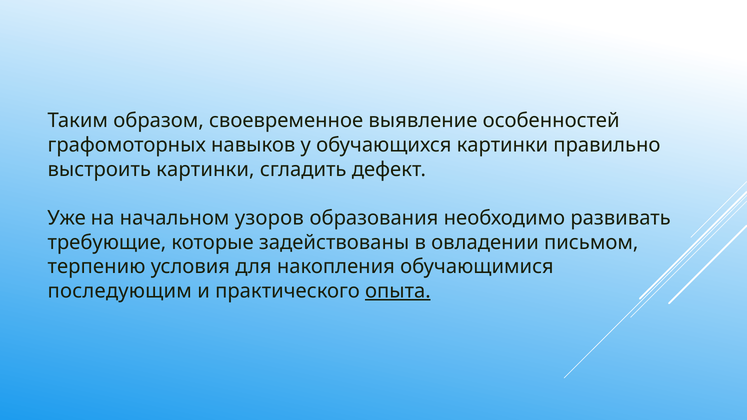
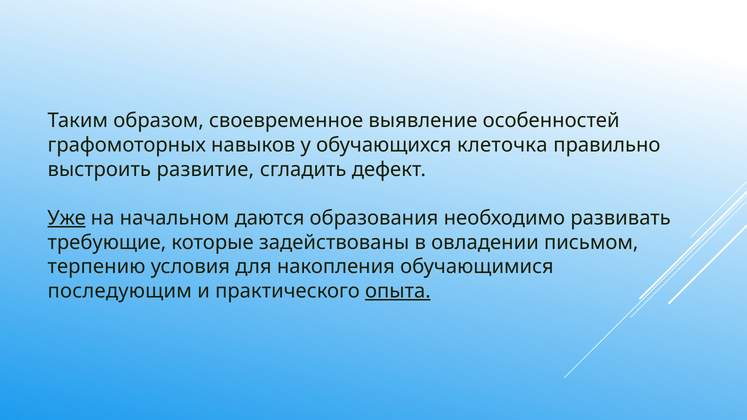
обучающихся картинки: картинки -> клеточка (502, 145)
выстроить картинки: картинки -> развитие (205, 169)
Уже underline: none -> present (67, 218)
узоров: узоров -> даются (270, 218)
